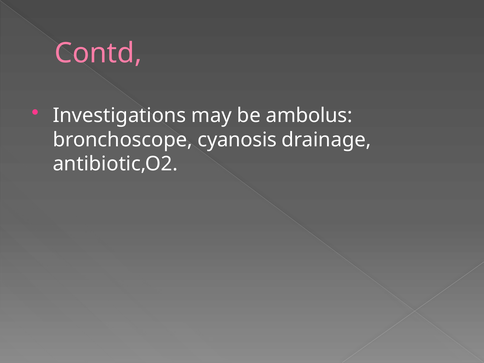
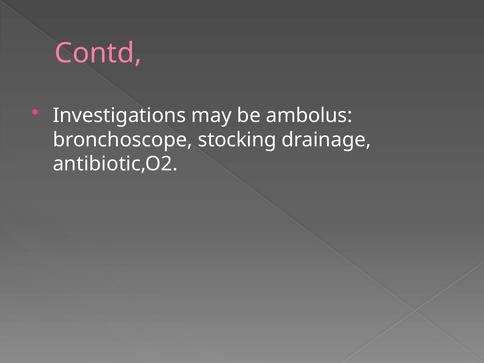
cyanosis: cyanosis -> stocking (237, 140)
